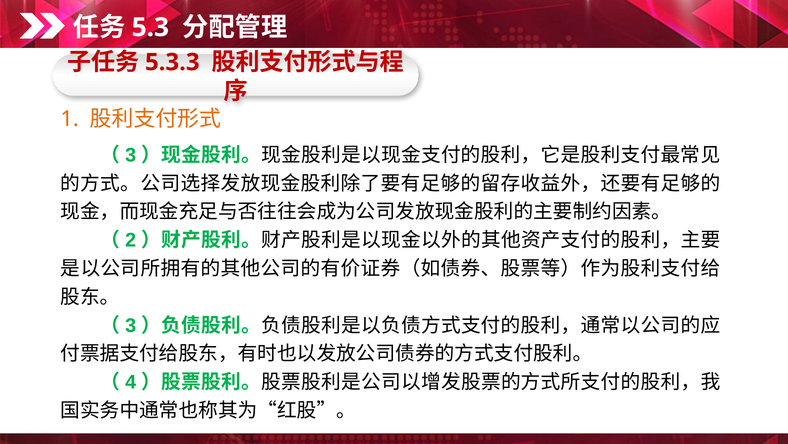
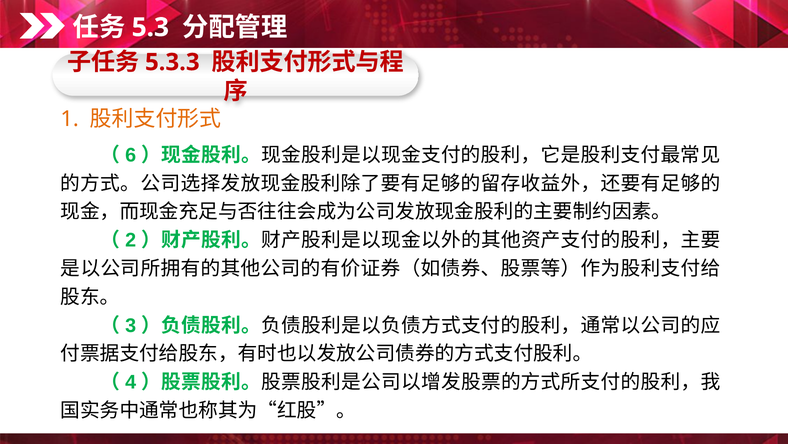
3: 3 -> 6 (131, 155)
